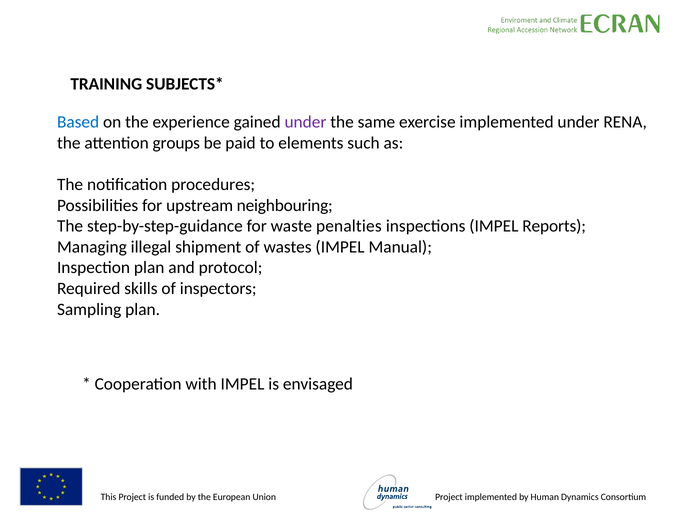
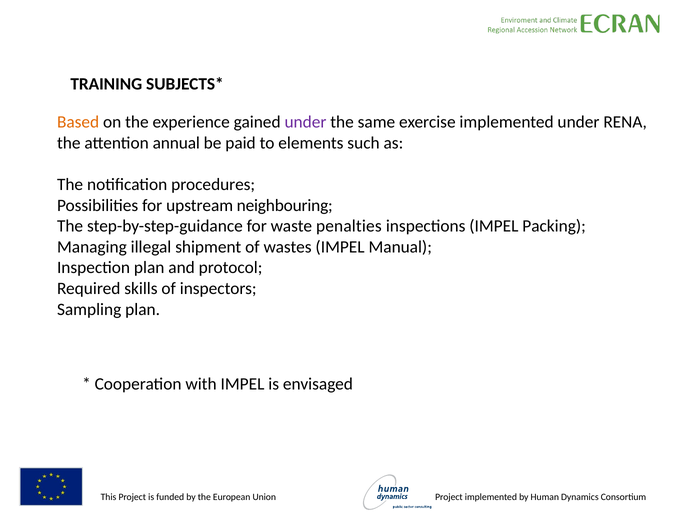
Based colour: blue -> orange (78, 122)
groups: groups -> annual (176, 143)
Reports: Reports -> Packing (554, 226)
